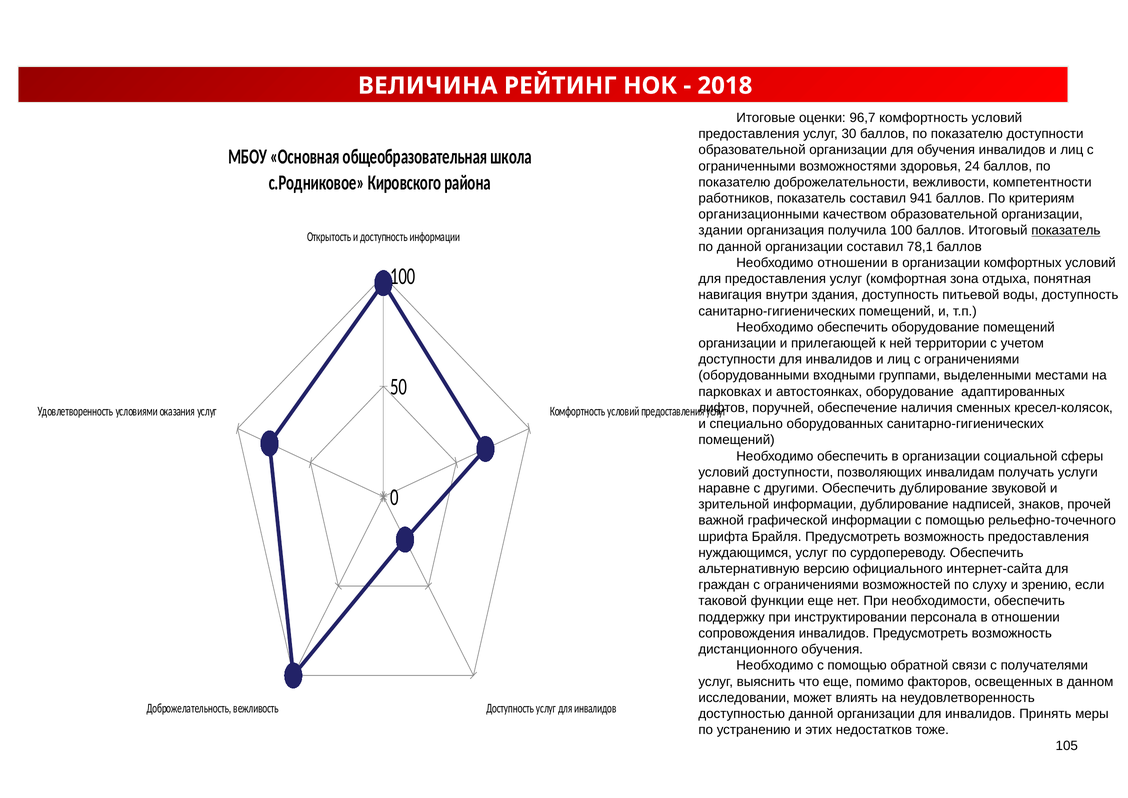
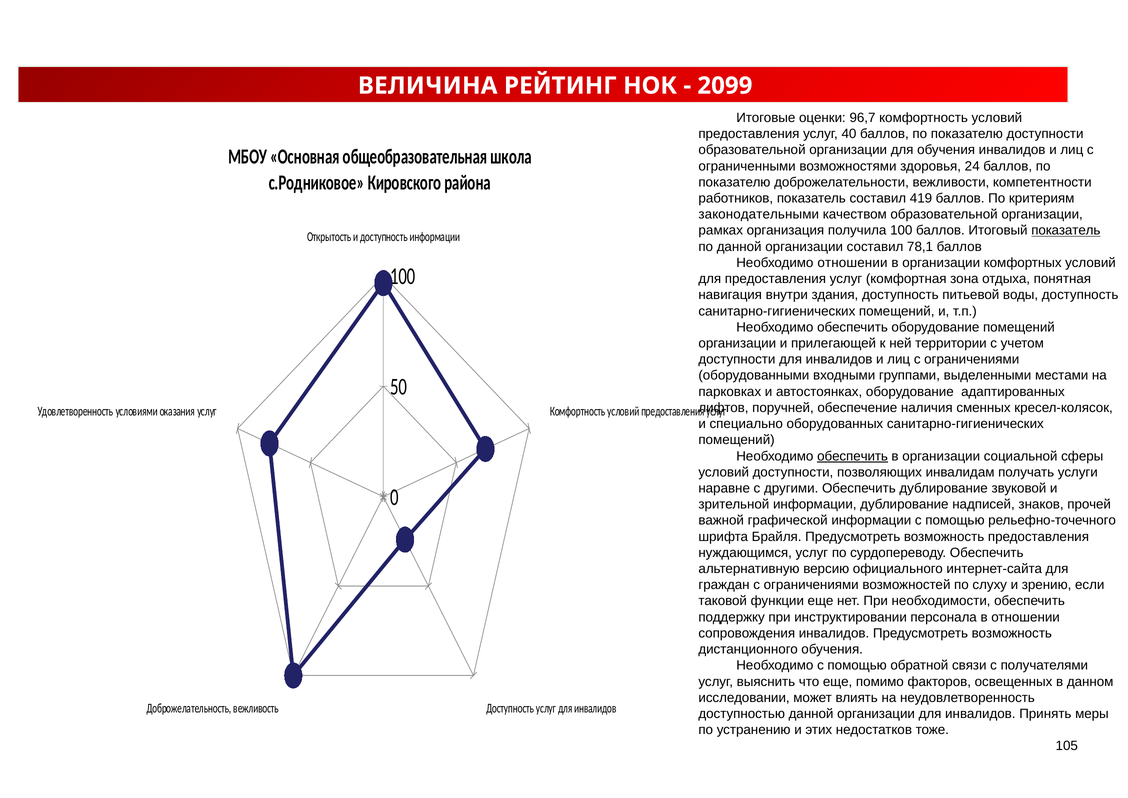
2018: 2018 -> 2099 (725, 86)
30: 30 -> 40 (849, 134)
941: 941 -> 419 (921, 198)
организационными: организационными -> законодательными (759, 214)
здании: здании -> рамках (721, 230)
обеспечить underline: none -> present (853, 456)
